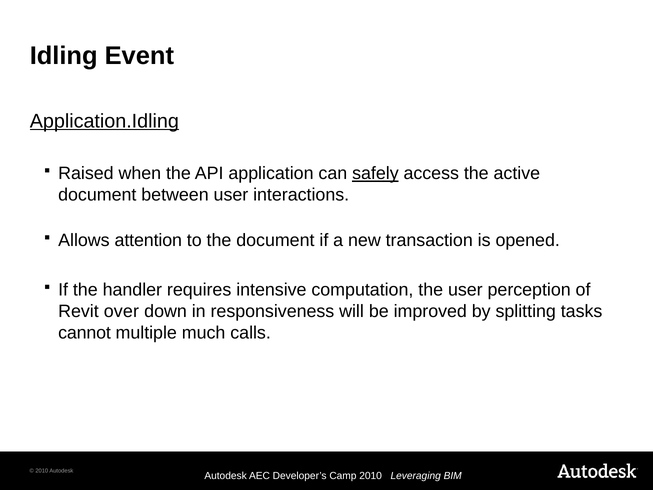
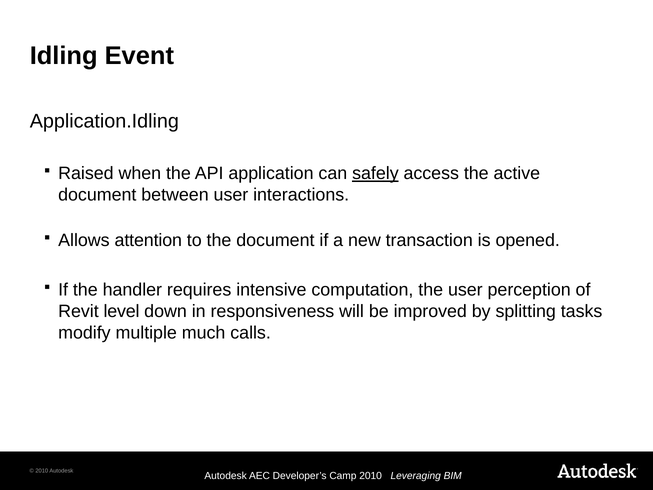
Application.Idling underline: present -> none (104, 121)
over: over -> level (122, 311)
cannot: cannot -> modify (84, 332)
